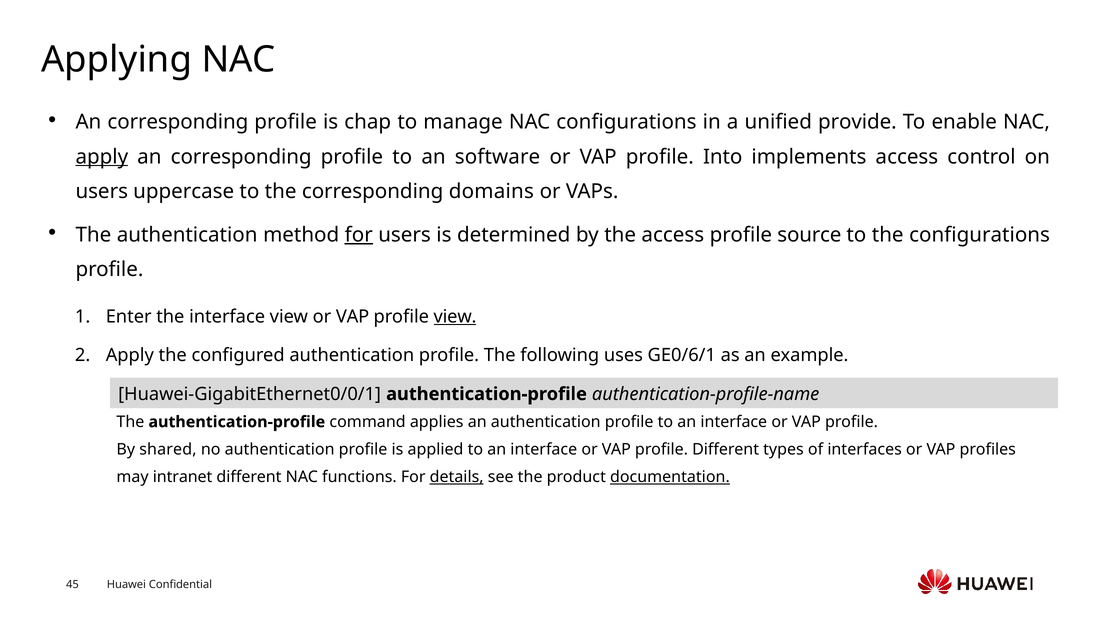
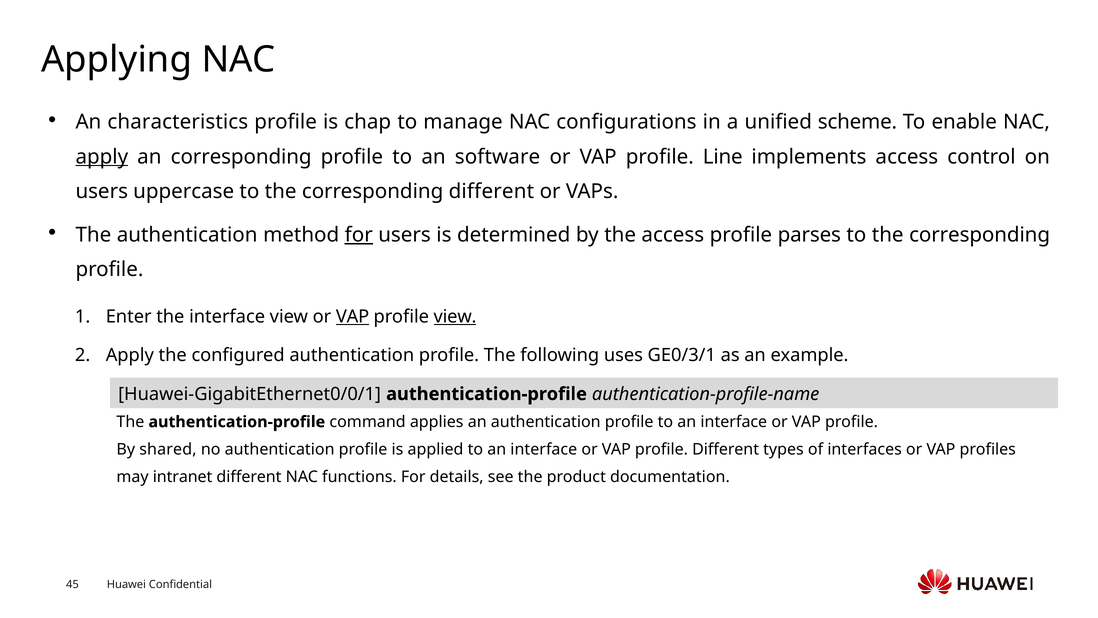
corresponding: corresponding -> characteristics (178, 122)
provide: provide -> scheme (857, 122)
Into: Into -> Line (723, 157)
corresponding domains: domains -> different (491, 191)
source: source -> parses (809, 235)
configurations: configurations -> corresponding (980, 235)
VAP underline: none -> present (353, 316)
GE0/6/1: GE0/6/1 -> GE0/3/1 (682, 355)
details underline: present -> none (457, 477)
documentation underline: present -> none (670, 477)
